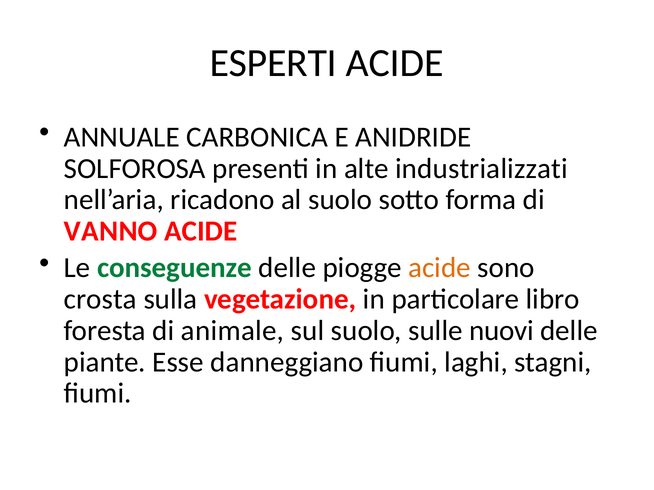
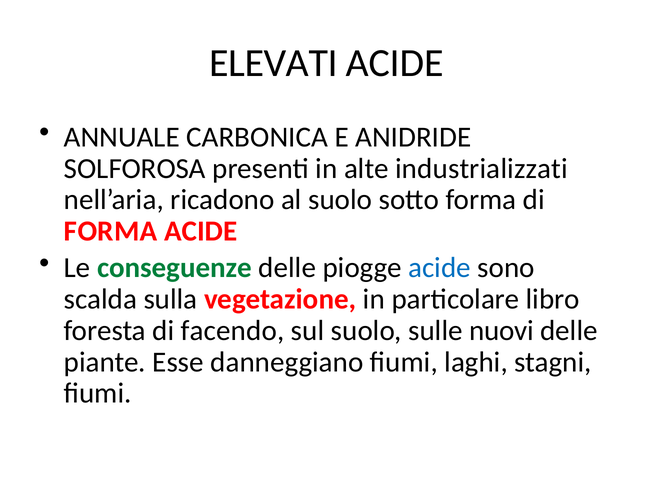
ESPERTI: ESPERTI -> ELEVATI (273, 63)
VANNO: VANNO -> FORMA (111, 231)
acide colour: orange -> blue (440, 268)
crosta: crosta -> scalda (100, 299)
animale: animale -> facendo (233, 331)
